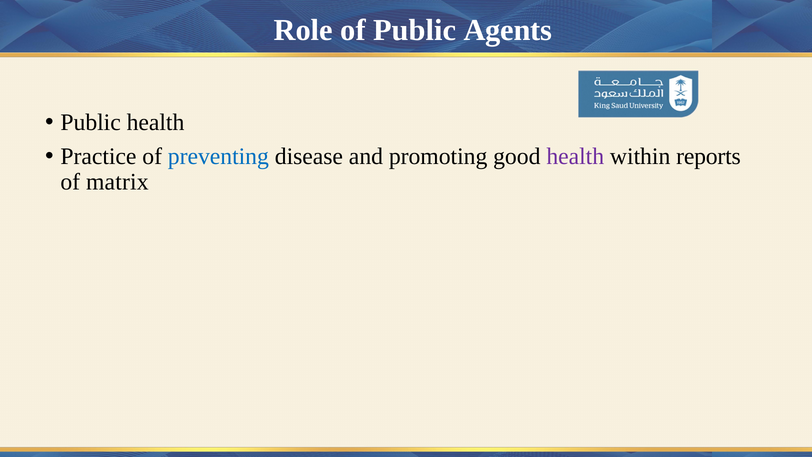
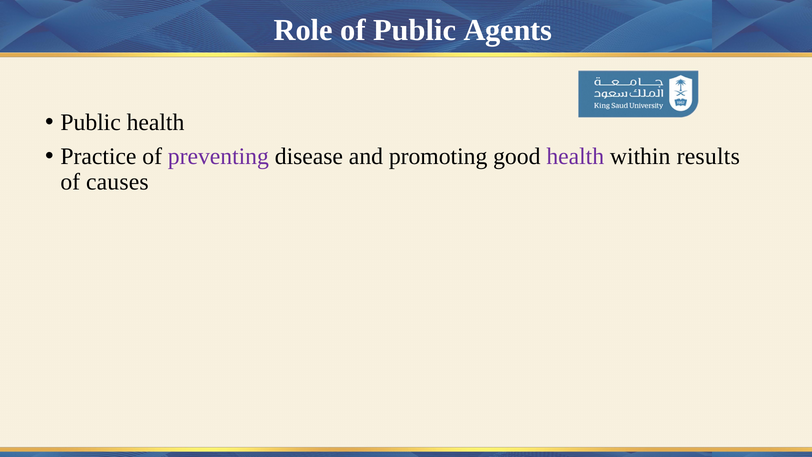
preventing colour: blue -> purple (218, 156)
reports: reports -> results (708, 156)
matrix: matrix -> causes (117, 182)
